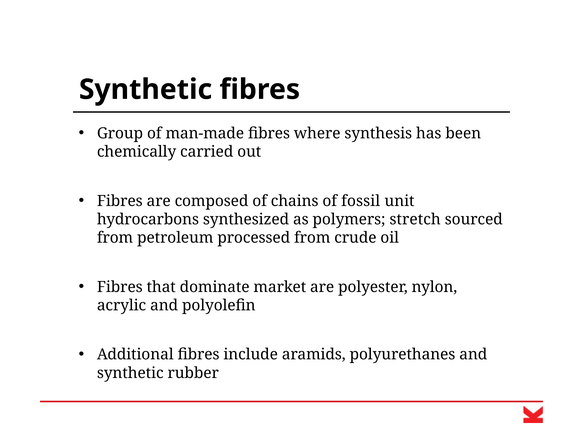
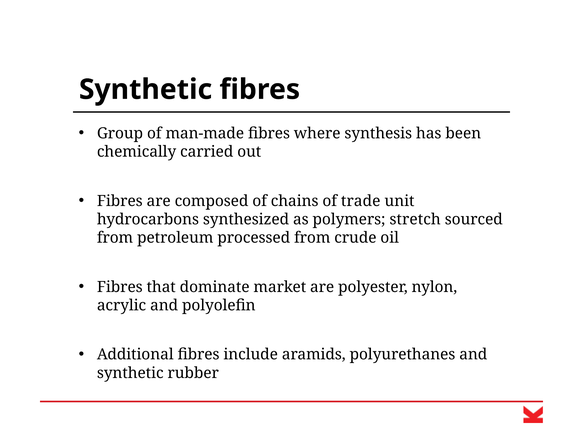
fossil: fossil -> trade (361, 201)
